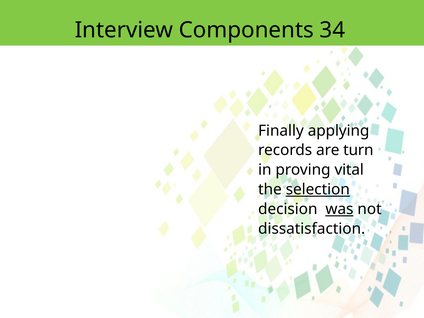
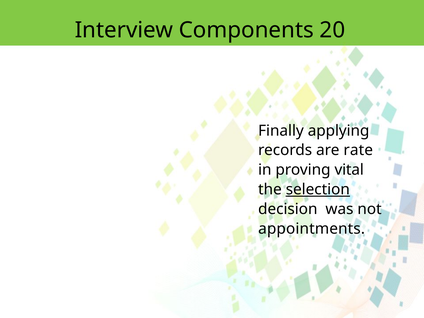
34: 34 -> 20 (332, 30)
turn: turn -> rate (358, 150)
was underline: present -> none (339, 209)
dissatisfaction: dissatisfaction -> appointments (312, 229)
